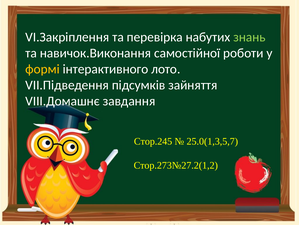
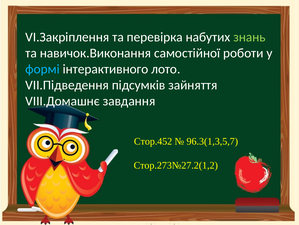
формі colour: yellow -> light blue (43, 69)
Стор.245: Стор.245 -> Стор.452 (153, 141)
25.0(1,3,5,7: 25.0(1,3,5,7 -> 96.3(1,3,5,7 (212, 141)
